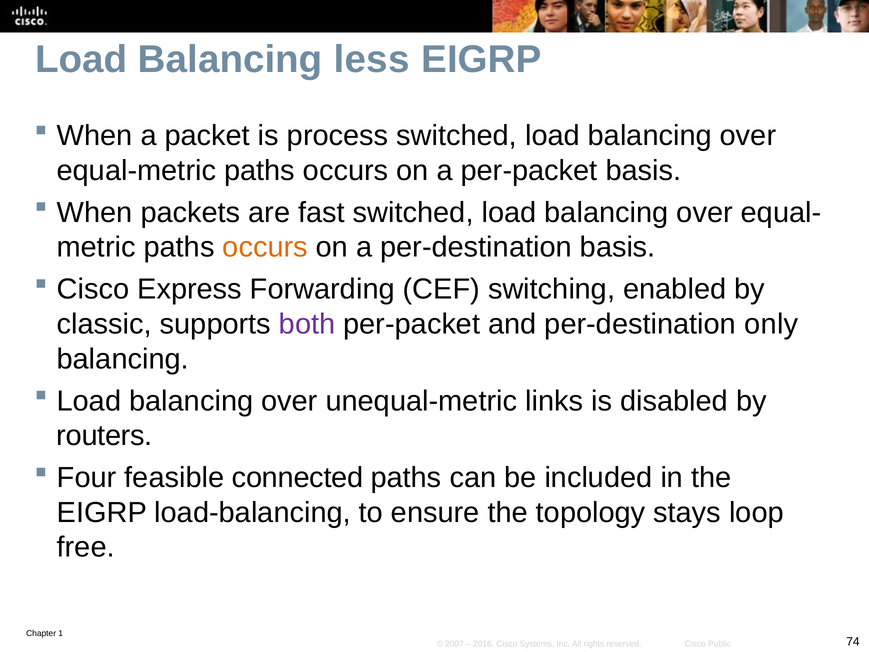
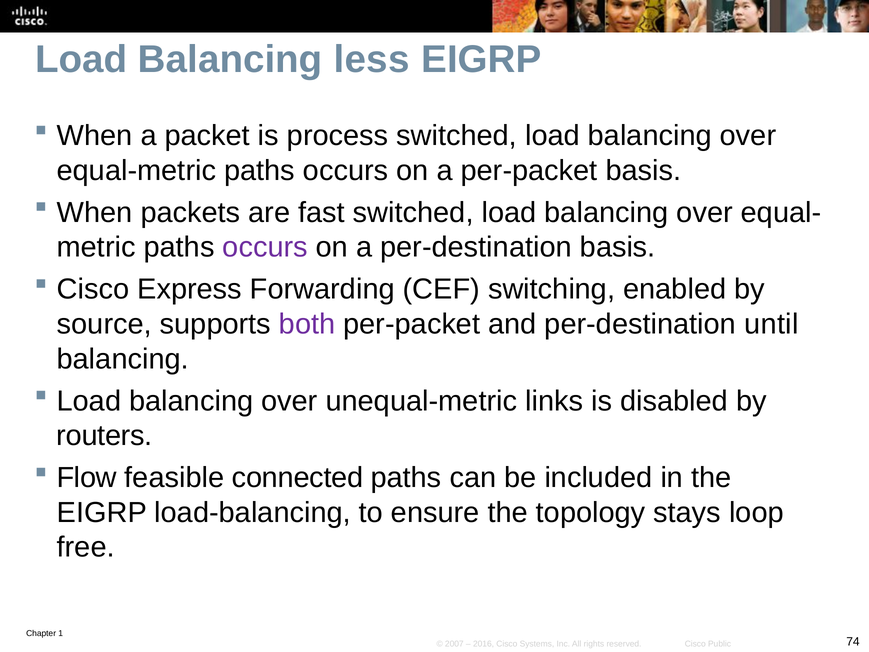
occurs colour: orange -> purple (265, 247)
classic: classic -> source (104, 324)
only: only -> until (771, 324)
Four: Four -> Flow (87, 478)
